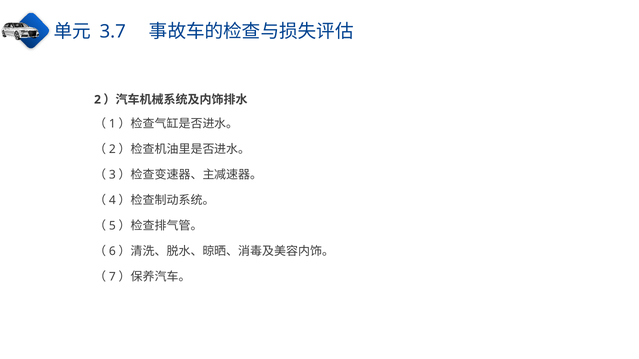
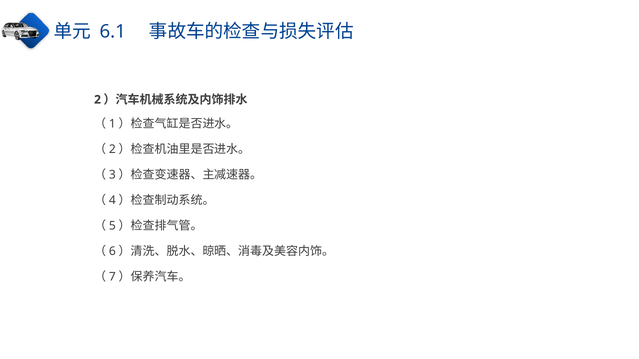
3.7: 3.7 -> 6.1 (113, 32)
